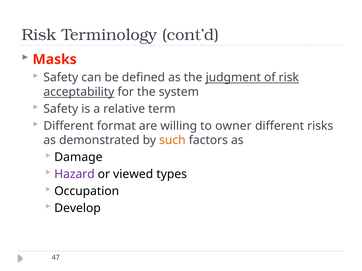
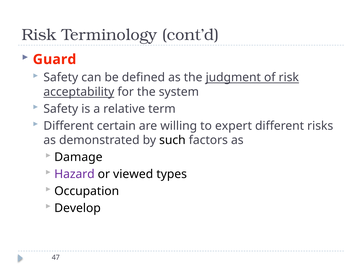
Masks: Masks -> Guard (55, 60)
format: format -> certain (116, 126)
owner: owner -> expert (233, 126)
such colour: orange -> black (172, 141)
